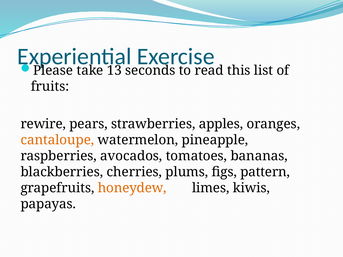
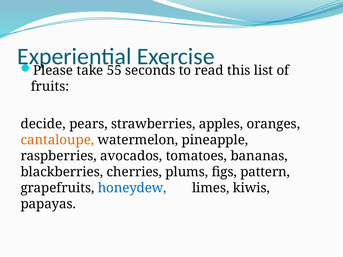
13: 13 -> 55 (114, 71)
rewire: rewire -> decide (43, 124)
honeydew colour: orange -> blue (132, 188)
